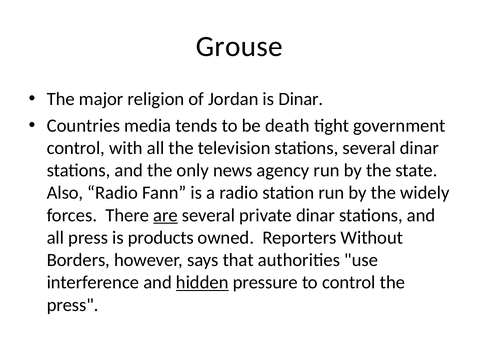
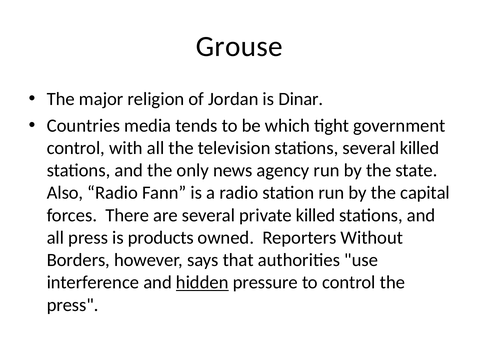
death: death -> which (287, 125)
several dinar: dinar -> killed (419, 148)
widely: widely -> capital (425, 192)
are underline: present -> none (165, 215)
private dinar: dinar -> killed (316, 215)
